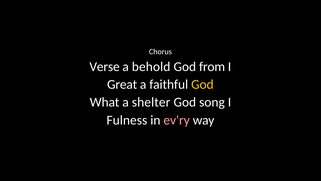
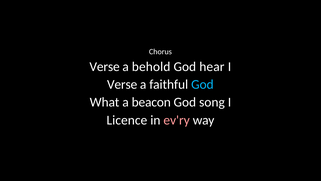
from: from -> hear (212, 66)
Great: Great -> Verse (122, 84)
God colour: yellow -> light blue (202, 84)
shelter: shelter -> beacon (151, 102)
Fulness: Fulness -> Licence (127, 120)
